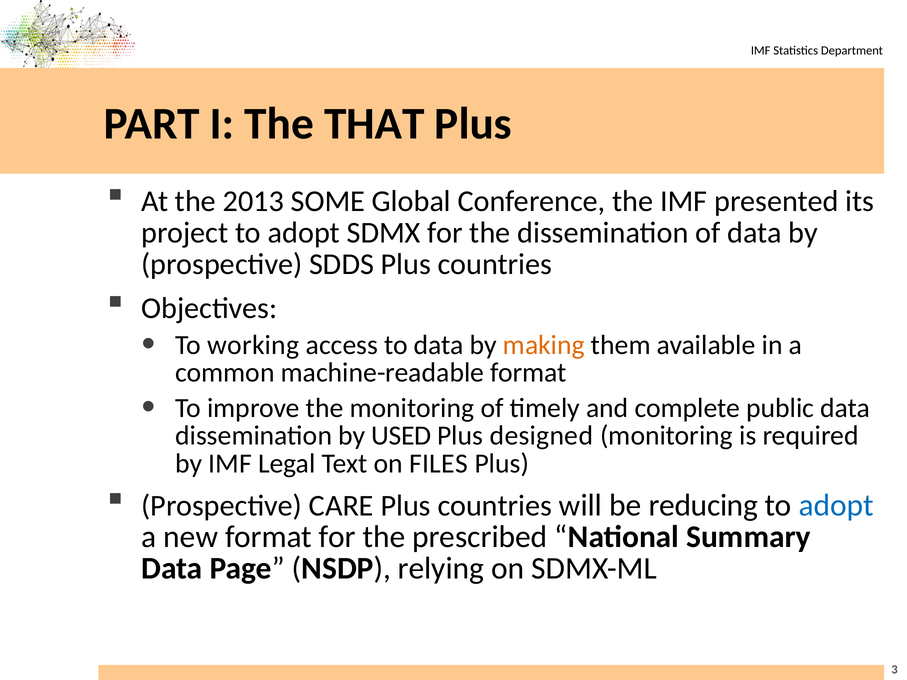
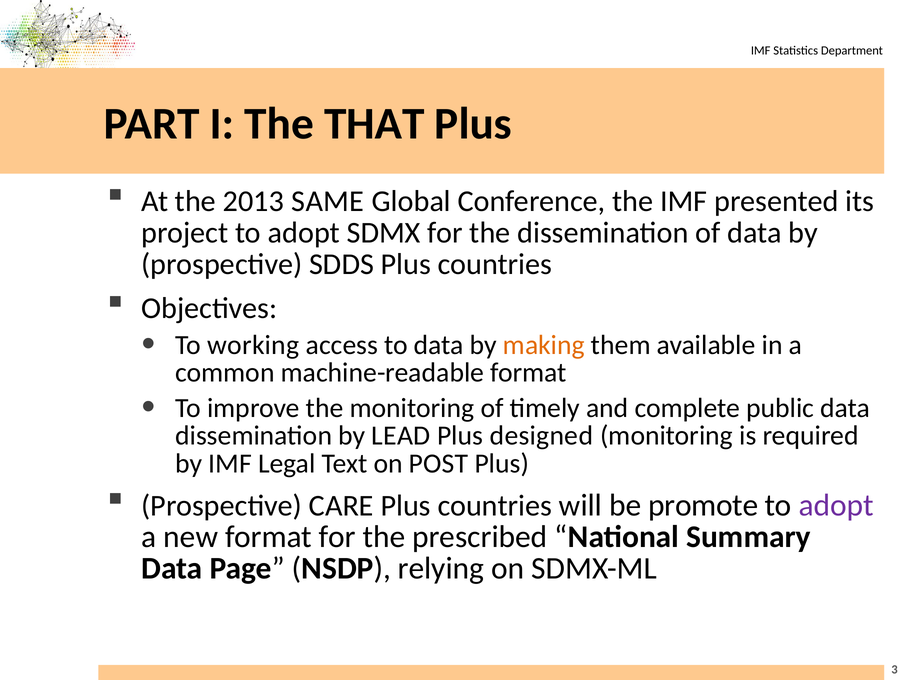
SOME: SOME -> SAME (328, 201)
USED: USED -> LEAD (401, 436)
FILES: FILES -> POST (439, 464)
reducing: reducing -> promote (703, 506)
adopt colour: blue -> purple (836, 506)
